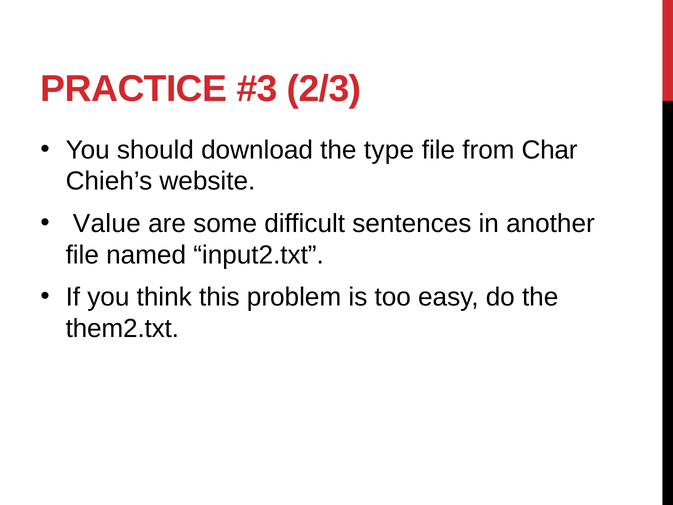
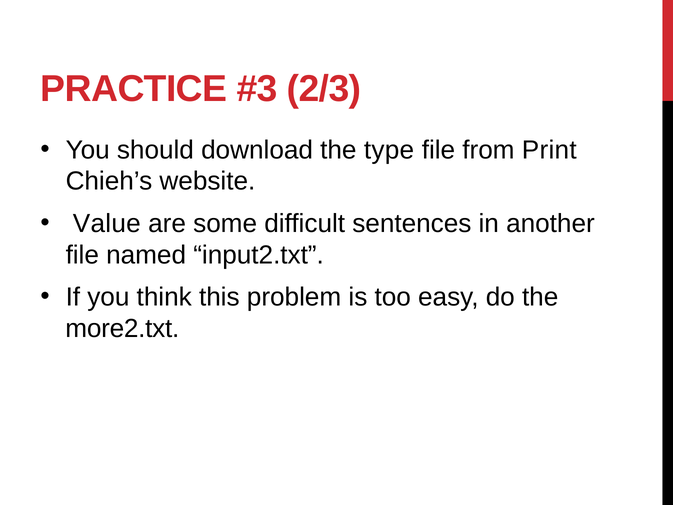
Char: Char -> Print (549, 150)
them2.txt: them2.txt -> more2.txt (122, 328)
